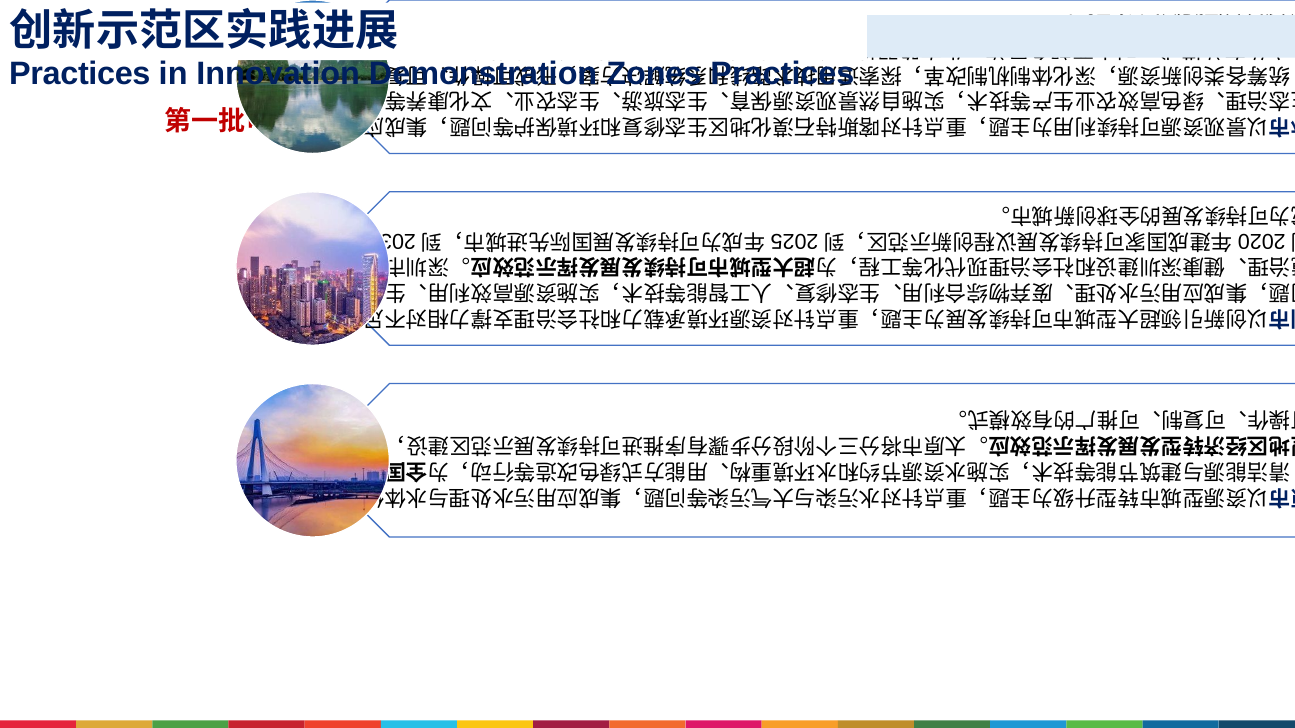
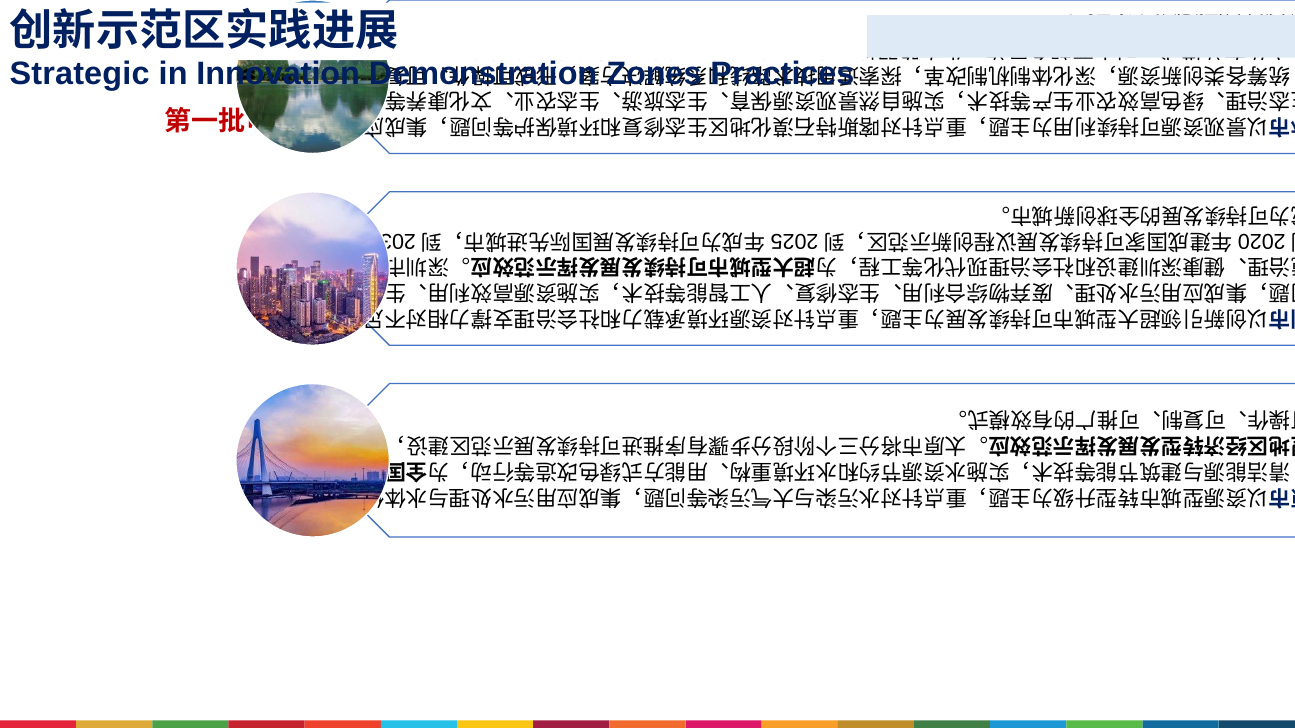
Practices: Practices -> Strategic (80, 74)
